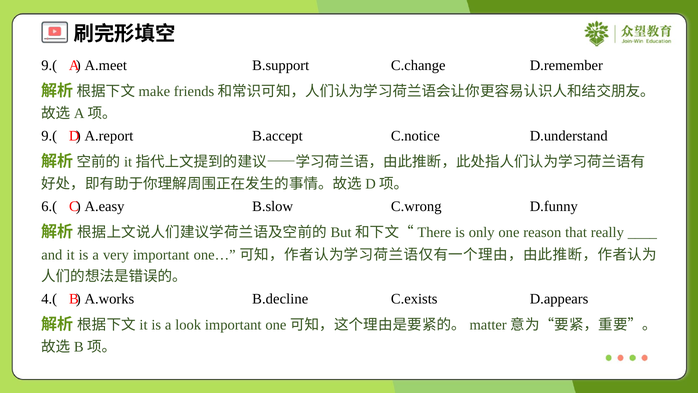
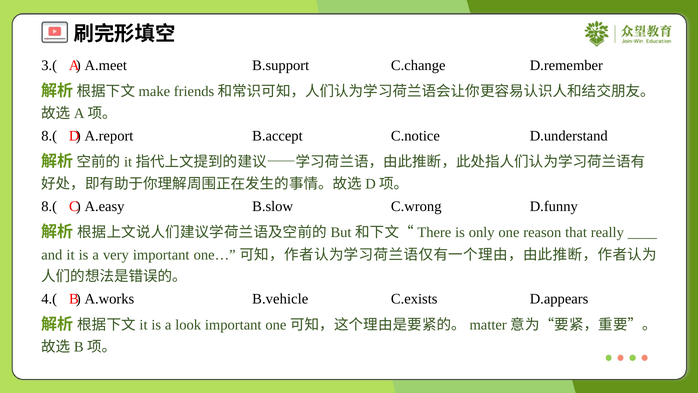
9.(: 9.( -> 3.( (49, 65)
9.(: 9.( -> 8.( (49, 136)
6.(: 6.( -> 8.( (49, 206)
B.decline: B.decline -> B.vehicle (280, 298)
